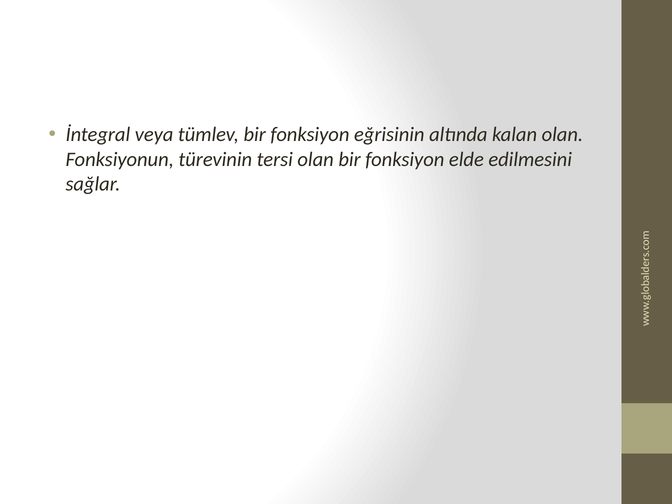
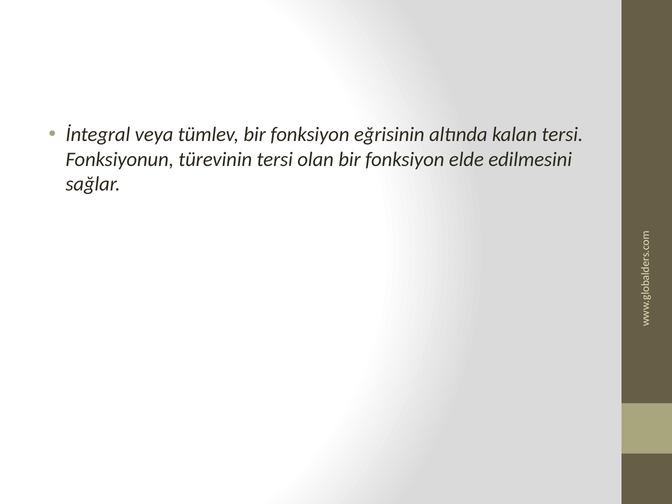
kalan olan: olan -> tersi (562, 135)
